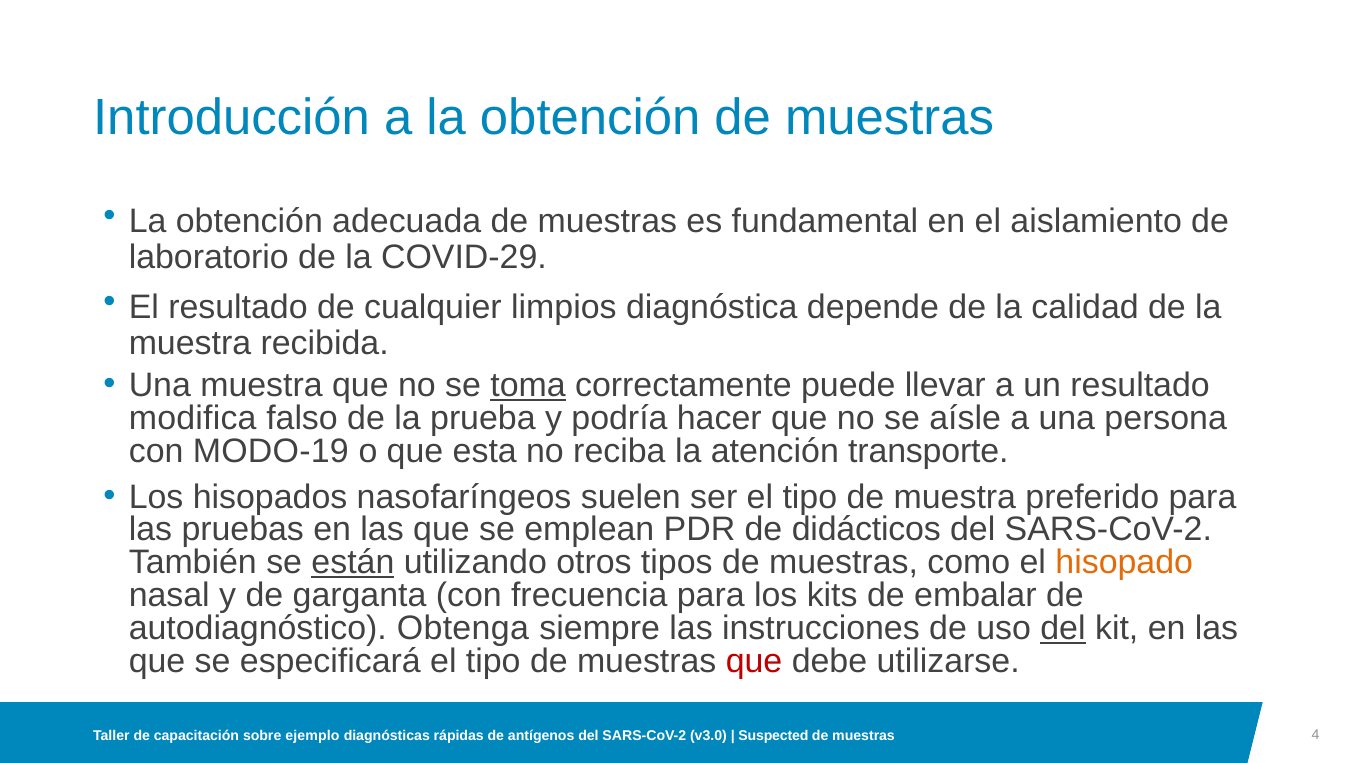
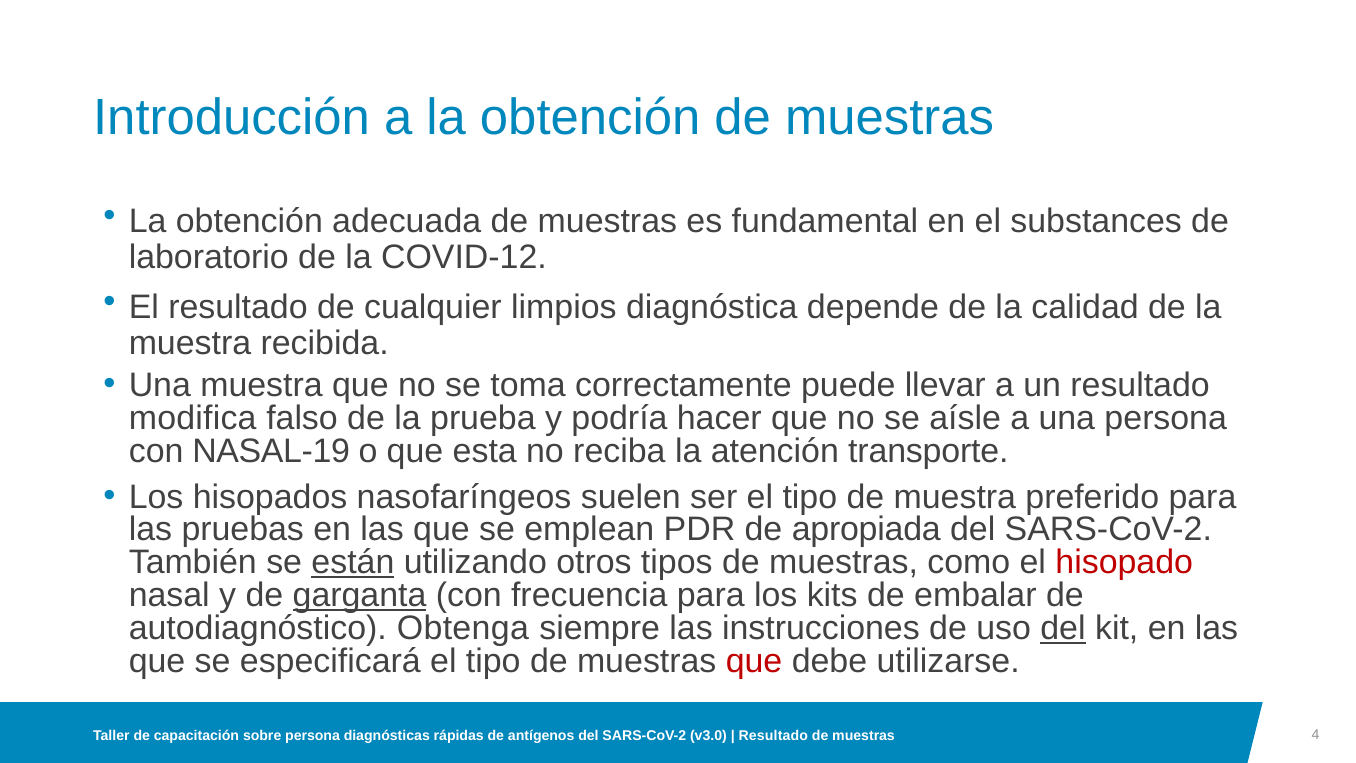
aislamiento: aislamiento -> substances (1096, 221)
COVID-29: COVID-29 -> COVID-12 (464, 258)
toma underline: present -> none (528, 385)
MODO-19: MODO-19 -> NASAL-19 (271, 451)
didácticos: didácticos -> apropiada (866, 530)
hisopado colour: orange -> red (1124, 563)
garganta underline: none -> present (360, 596)
sobre ejemplo: ejemplo -> persona (313, 736)
Suspected: Suspected -> Resultado (773, 736)
